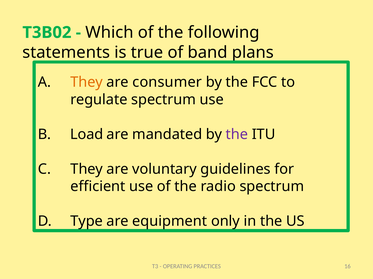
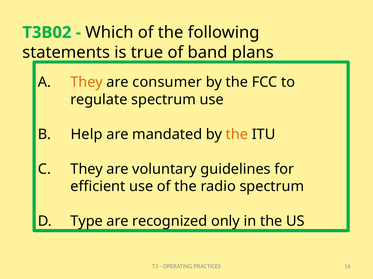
Load: Load -> Help (87, 135)
the colour: purple -> orange (237, 135)
equipment: equipment -> recognized (170, 222)
